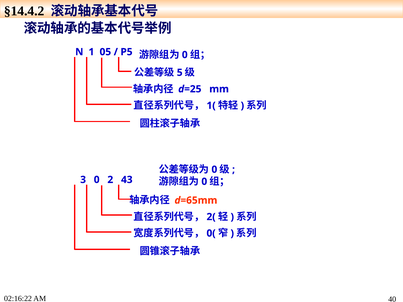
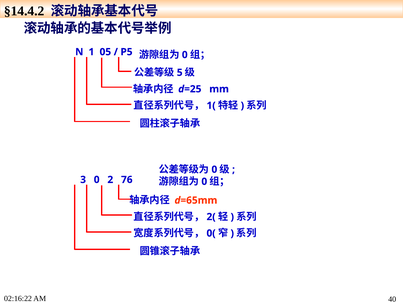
43: 43 -> 76 (127, 180)
